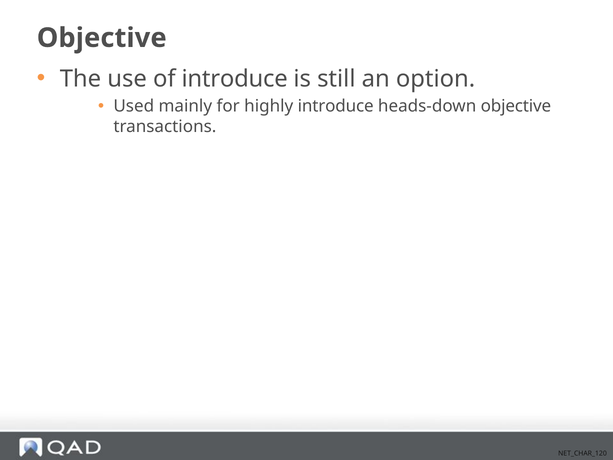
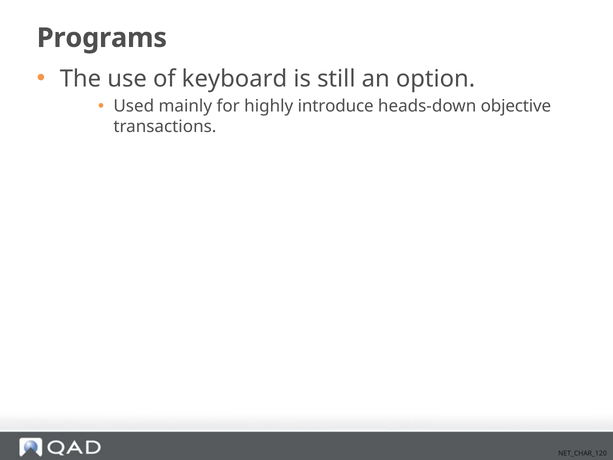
Objective: Objective -> Programs (102, 38)
of introduce: introduce -> keyboard (234, 79)
